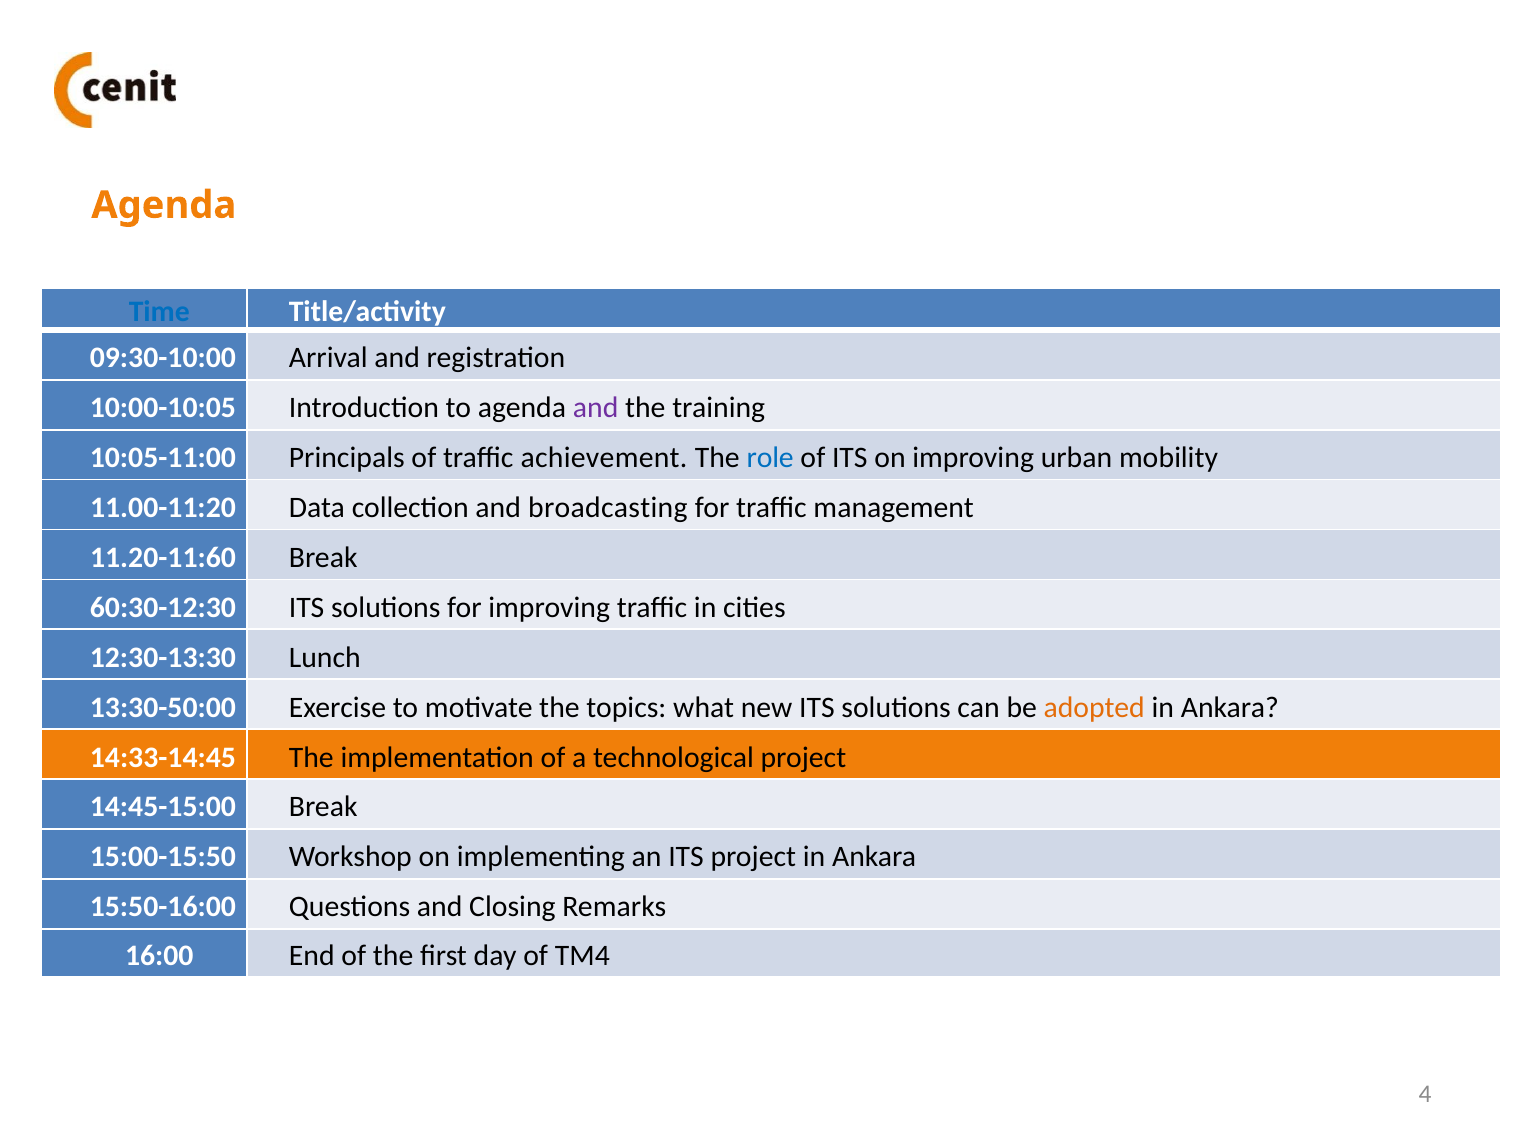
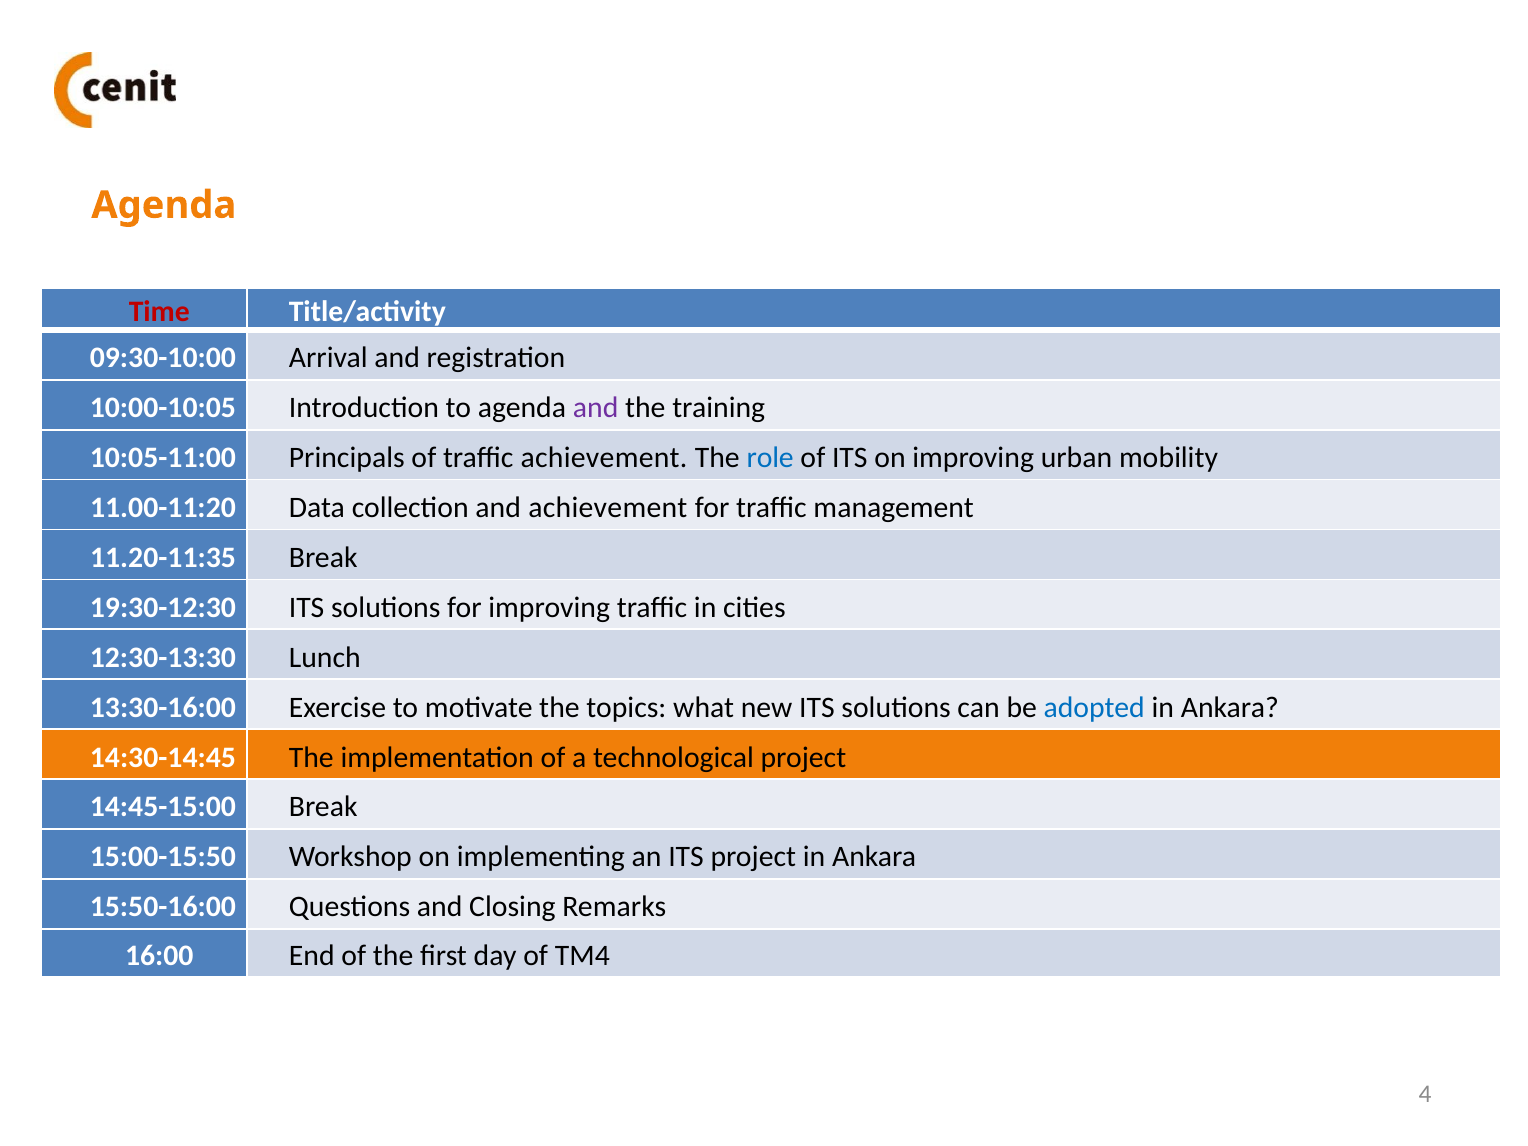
Time colour: blue -> red (159, 312)
and broadcasting: broadcasting -> achievement (608, 508)
11.20-11:60: 11.20-11:60 -> 11.20-11:35 (163, 558)
60:30-12:30: 60:30-12:30 -> 19:30-12:30 (163, 607)
13:30-50:00: 13:30-50:00 -> 13:30-16:00 (163, 707)
adopted colour: orange -> blue (1094, 707)
14:33-14:45: 14:33-14:45 -> 14:30-14:45 (163, 757)
